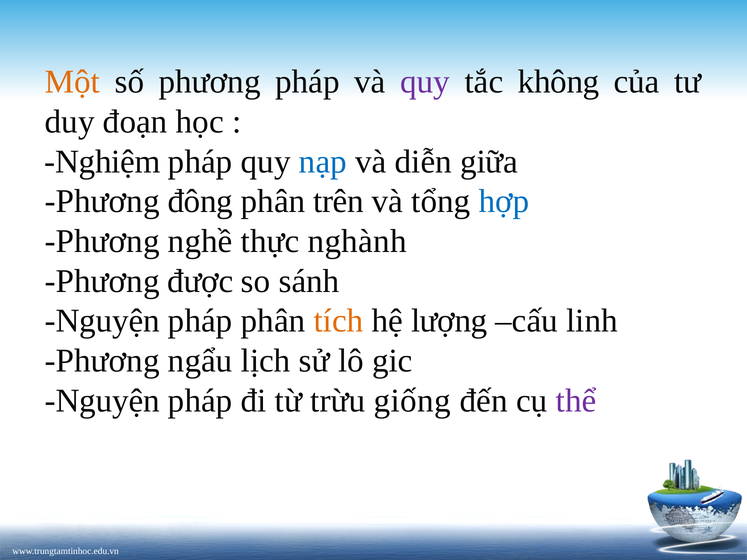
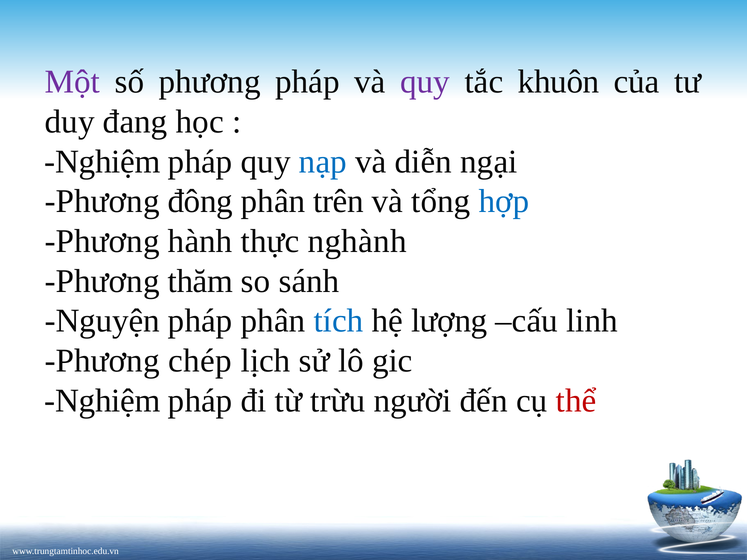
Một colour: orange -> purple (72, 82)
không: không -> khuôn (559, 82)
đoạn: đoạn -> đang (135, 122)
giữa: giữa -> ngại (489, 162)
nghề: nghề -> hành (200, 241)
được: được -> thăm (200, 281)
tích colour: orange -> blue (339, 321)
ngẩu: ngẩu -> chép (200, 361)
Nguyện: Nguyện -> Nghiệm (102, 401)
giống: giống -> người (413, 401)
thể colour: purple -> red (576, 401)
